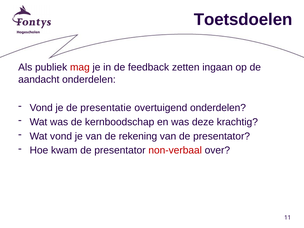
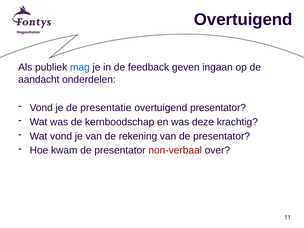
Toetsdoelen: Toetsdoelen -> Overtuigend (243, 20)
mag colour: red -> blue (80, 67)
zetten: zetten -> geven (186, 67)
overtuigend onderdelen: onderdelen -> presentator (218, 108)
